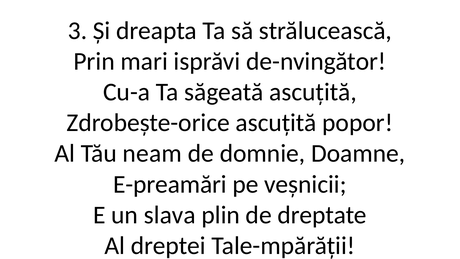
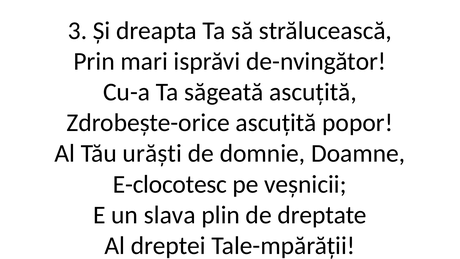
neam: neam -> urăști (152, 153)
E-preamări: E-preamări -> E-clocotesc (170, 184)
